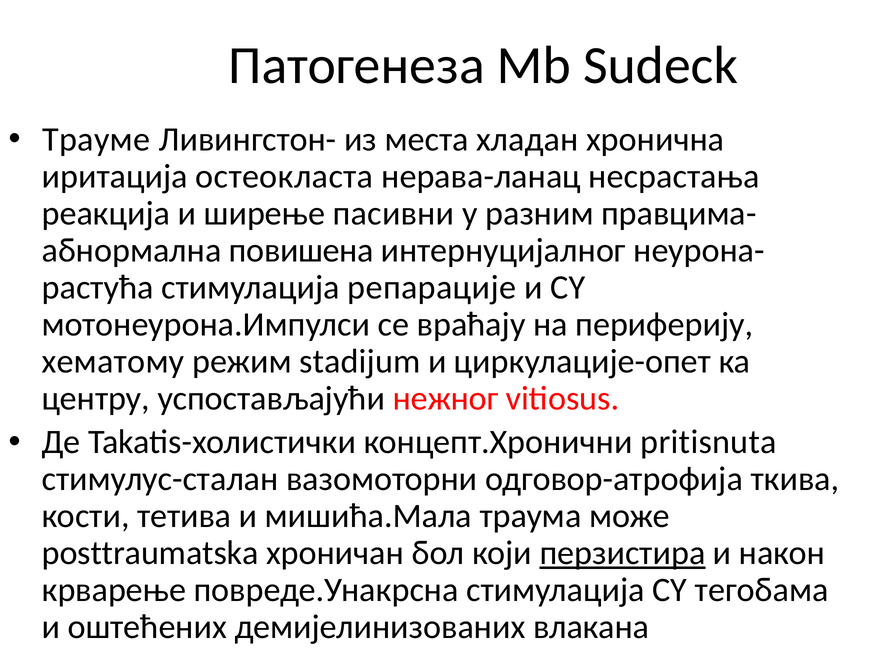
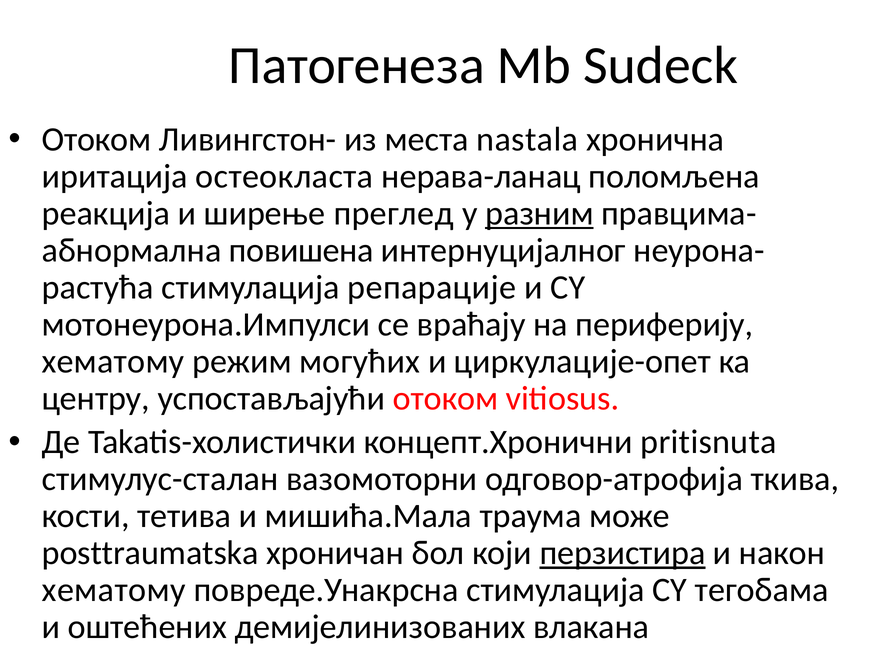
Трауме: Трауме -> Отоком (97, 139)
хладан: хладан -> nastala (527, 139)
несрастања: несрастања -> поломљена (674, 176)
пасивни: пасивни -> преглед (394, 213)
разним underline: none -> present (539, 213)
stadijum: stadijum -> могућих (360, 361)
успостављајући нежног: нежног -> отоком (446, 398)
крварење: крварење -> хематому (114, 589)
